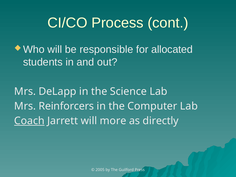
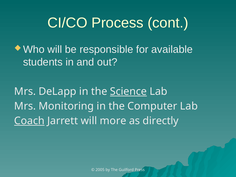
allocated: allocated -> available (172, 50)
Science underline: none -> present (128, 91)
Reinforcers: Reinforcers -> Monitoring (66, 106)
